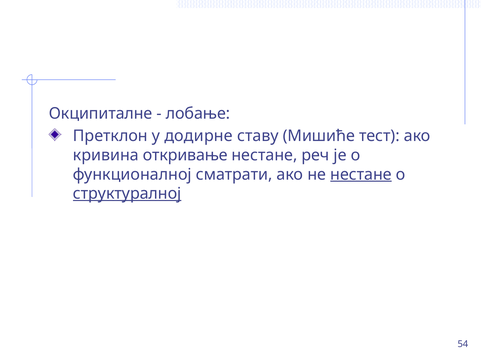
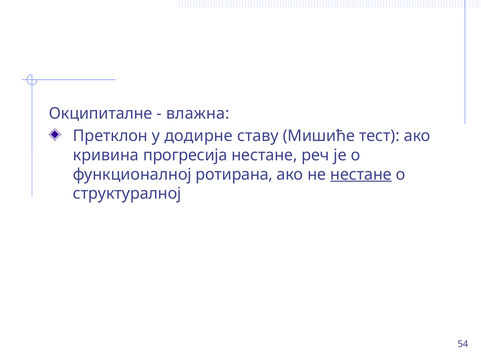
лобање: лобање -> влажна (198, 113)
откривање: откривање -> прогресија (185, 155)
сматрати: сматрати -> ротирана (234, 174)
структуралној underline: present -> none (127, 194)
